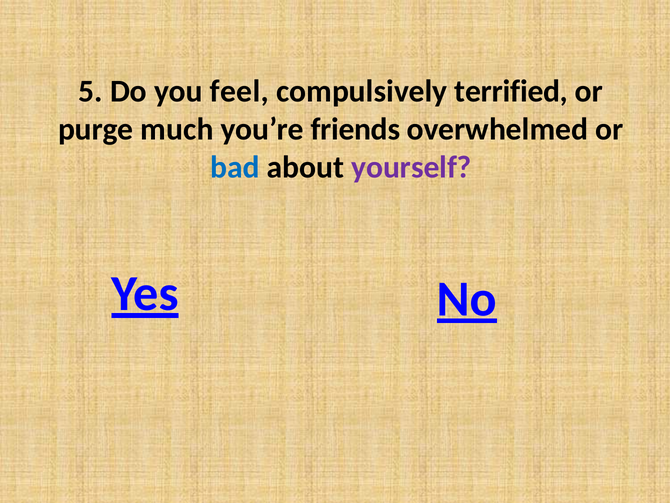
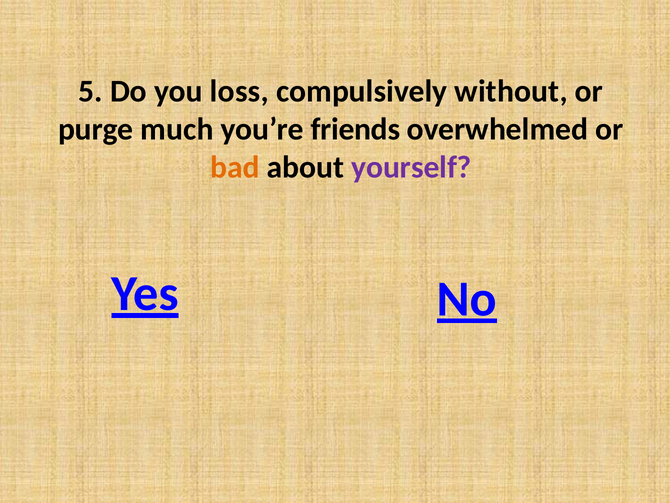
feel: feel -> loss (239, 91)
terrified: terrified -> without (511, 91)
bad colour: blue -> orange (235, 167)
